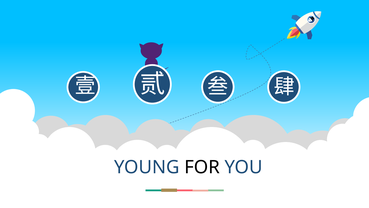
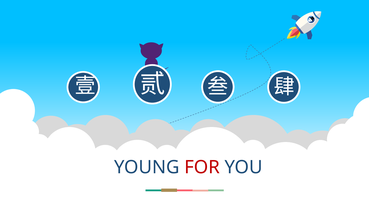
FOR colour: black -> red (202, 167)
